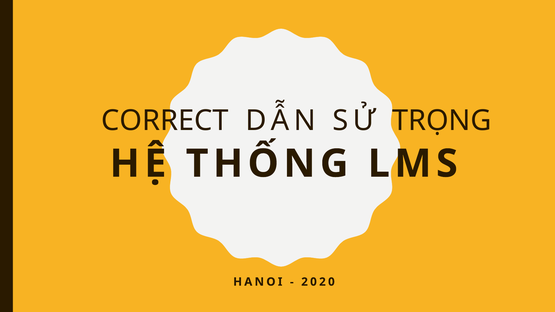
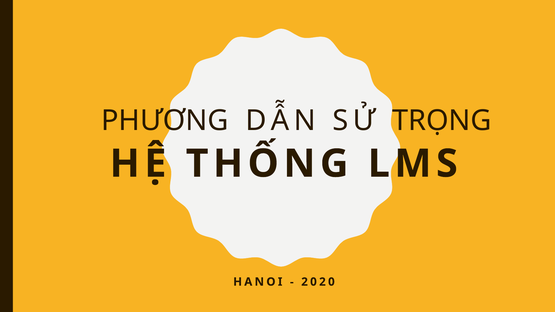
CORRECT: CORRECT -> PHƯƠNG (165, 121)
